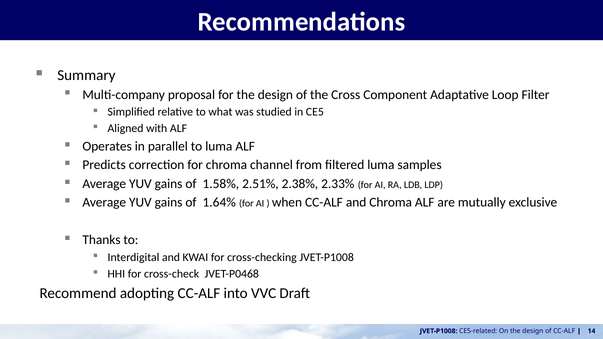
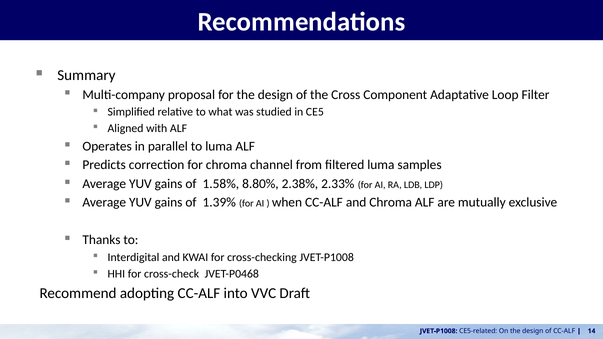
2.51%: 2.51% -> 8.80% (260, 184)
1.64%: 1.64% -> 1.39% (219, 203)
